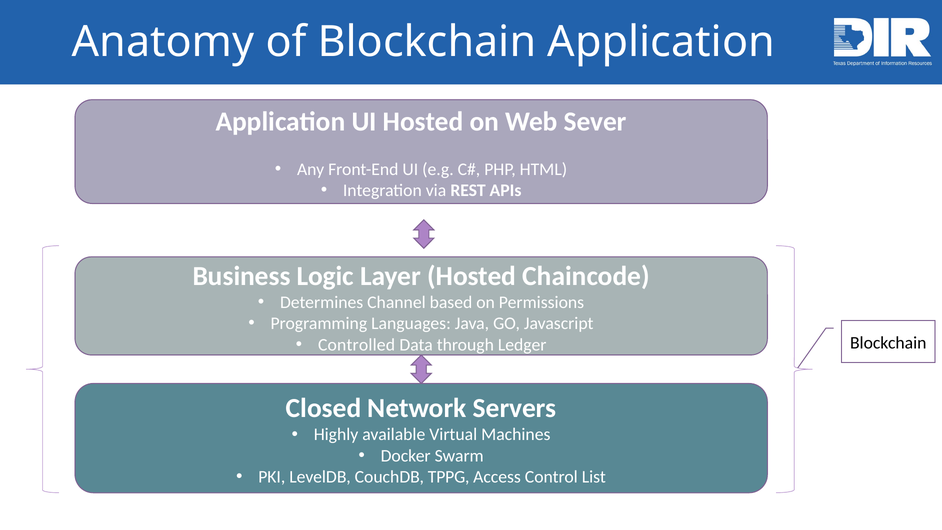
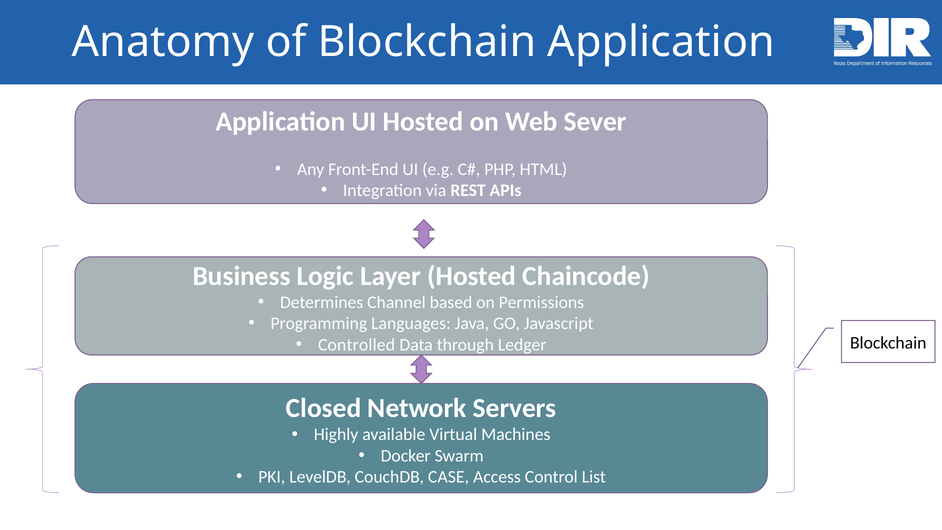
TPPG: TPPG -> CASE (449, 477)
